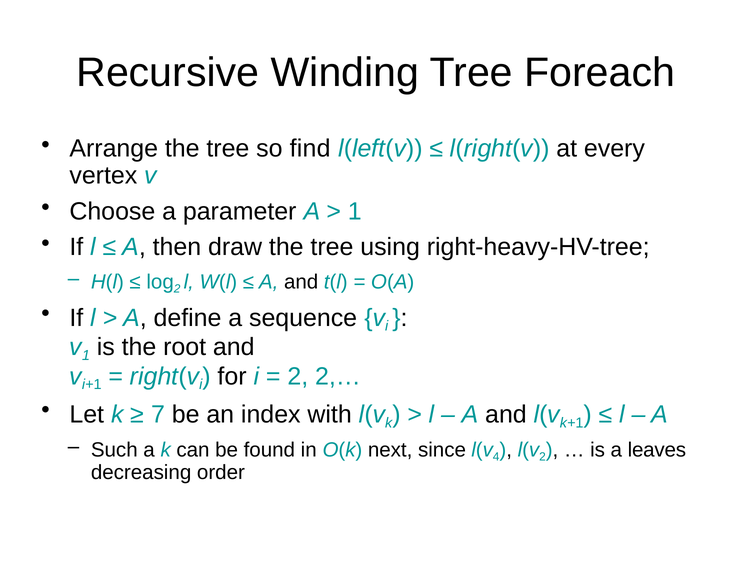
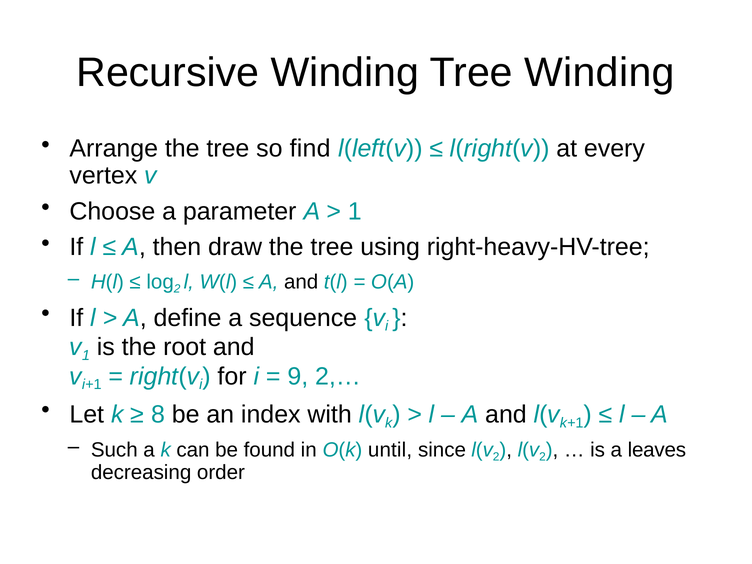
Tree Foreach: Foreach -> Winding (599, 72)
2: 2 -> 9 (298, 376)
7: 7 -> 8 (158, 415)
next: next -> until (390, 450)
4: 4 -> 2 (496, 457)
